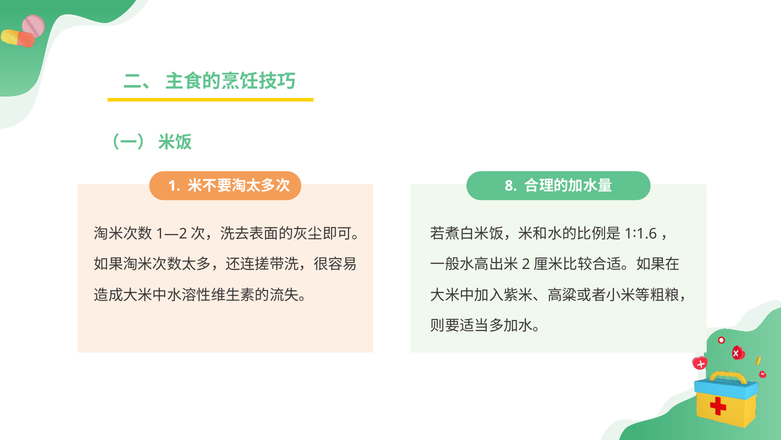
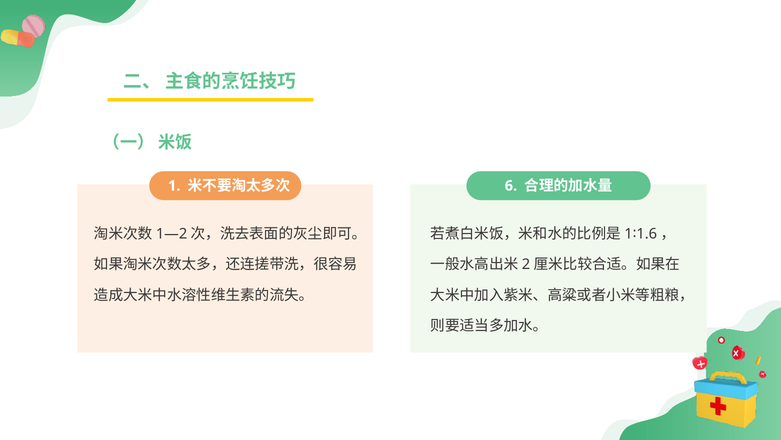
8: 8 -> 6 (511, 186)
